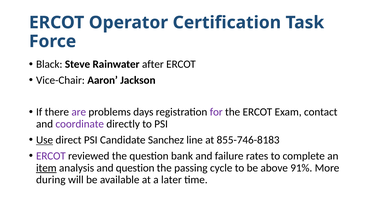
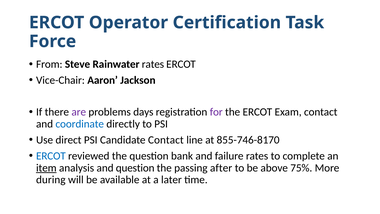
Black: Black -> From (49, 64)
Rainwater after: after -> rates (153, 64)
coordinate colour: purple -> blue (80, 124)
Use underline: present -> none (45, 140)
Candidate Sanchez: Sanchez -> Contact (166, 140)
855-746-8183: 855-746-8183 -> 855-746-8170 (248, 140)
ERCOT colour: purple -> blue (51, 156)
cycle: cycle -> after (221, 168)
91%: 91% -> 75% (301, 168)
